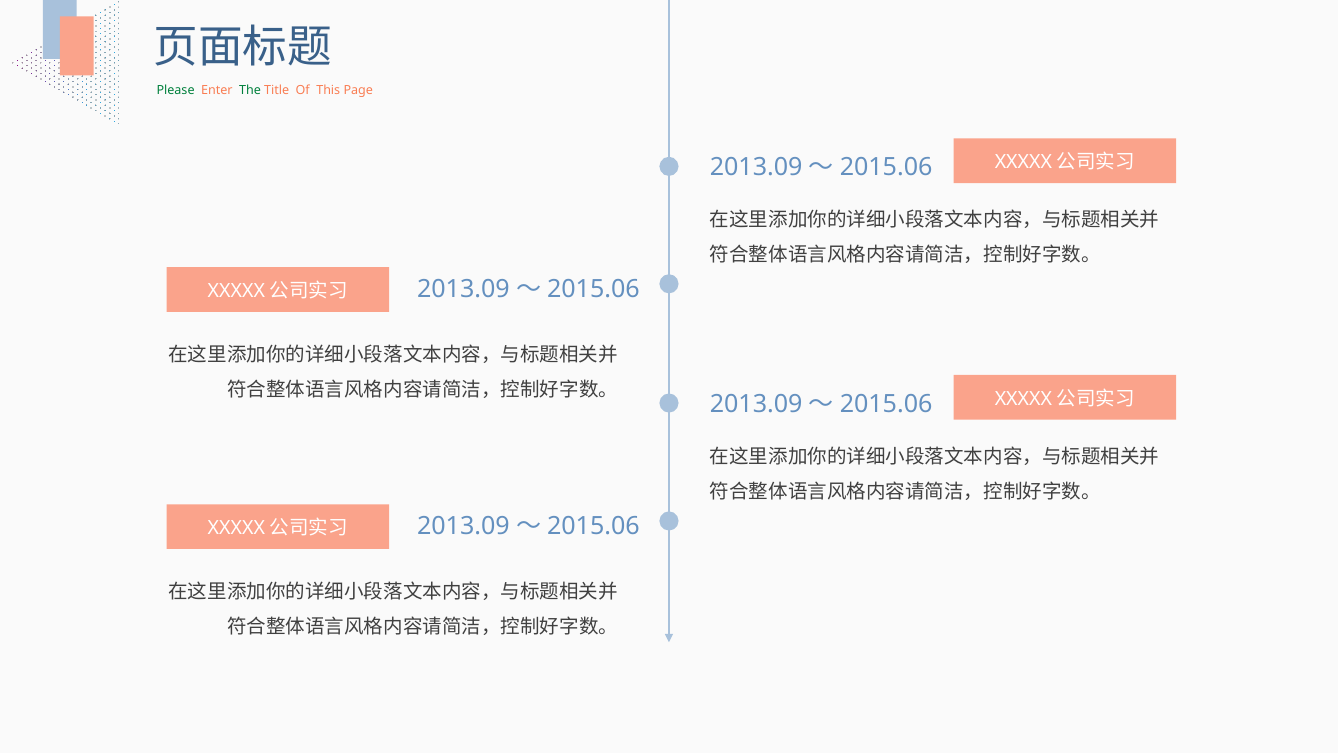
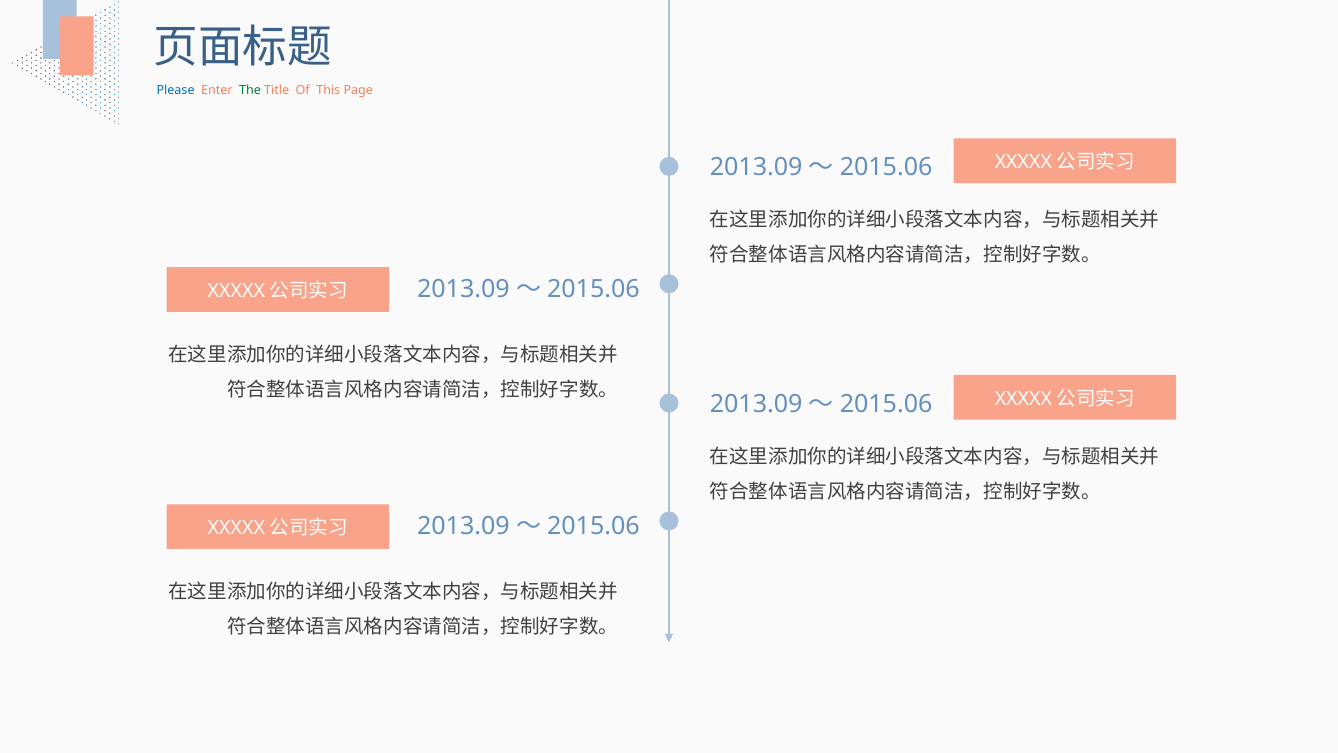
Please colour: green -> blue (176, 90)
